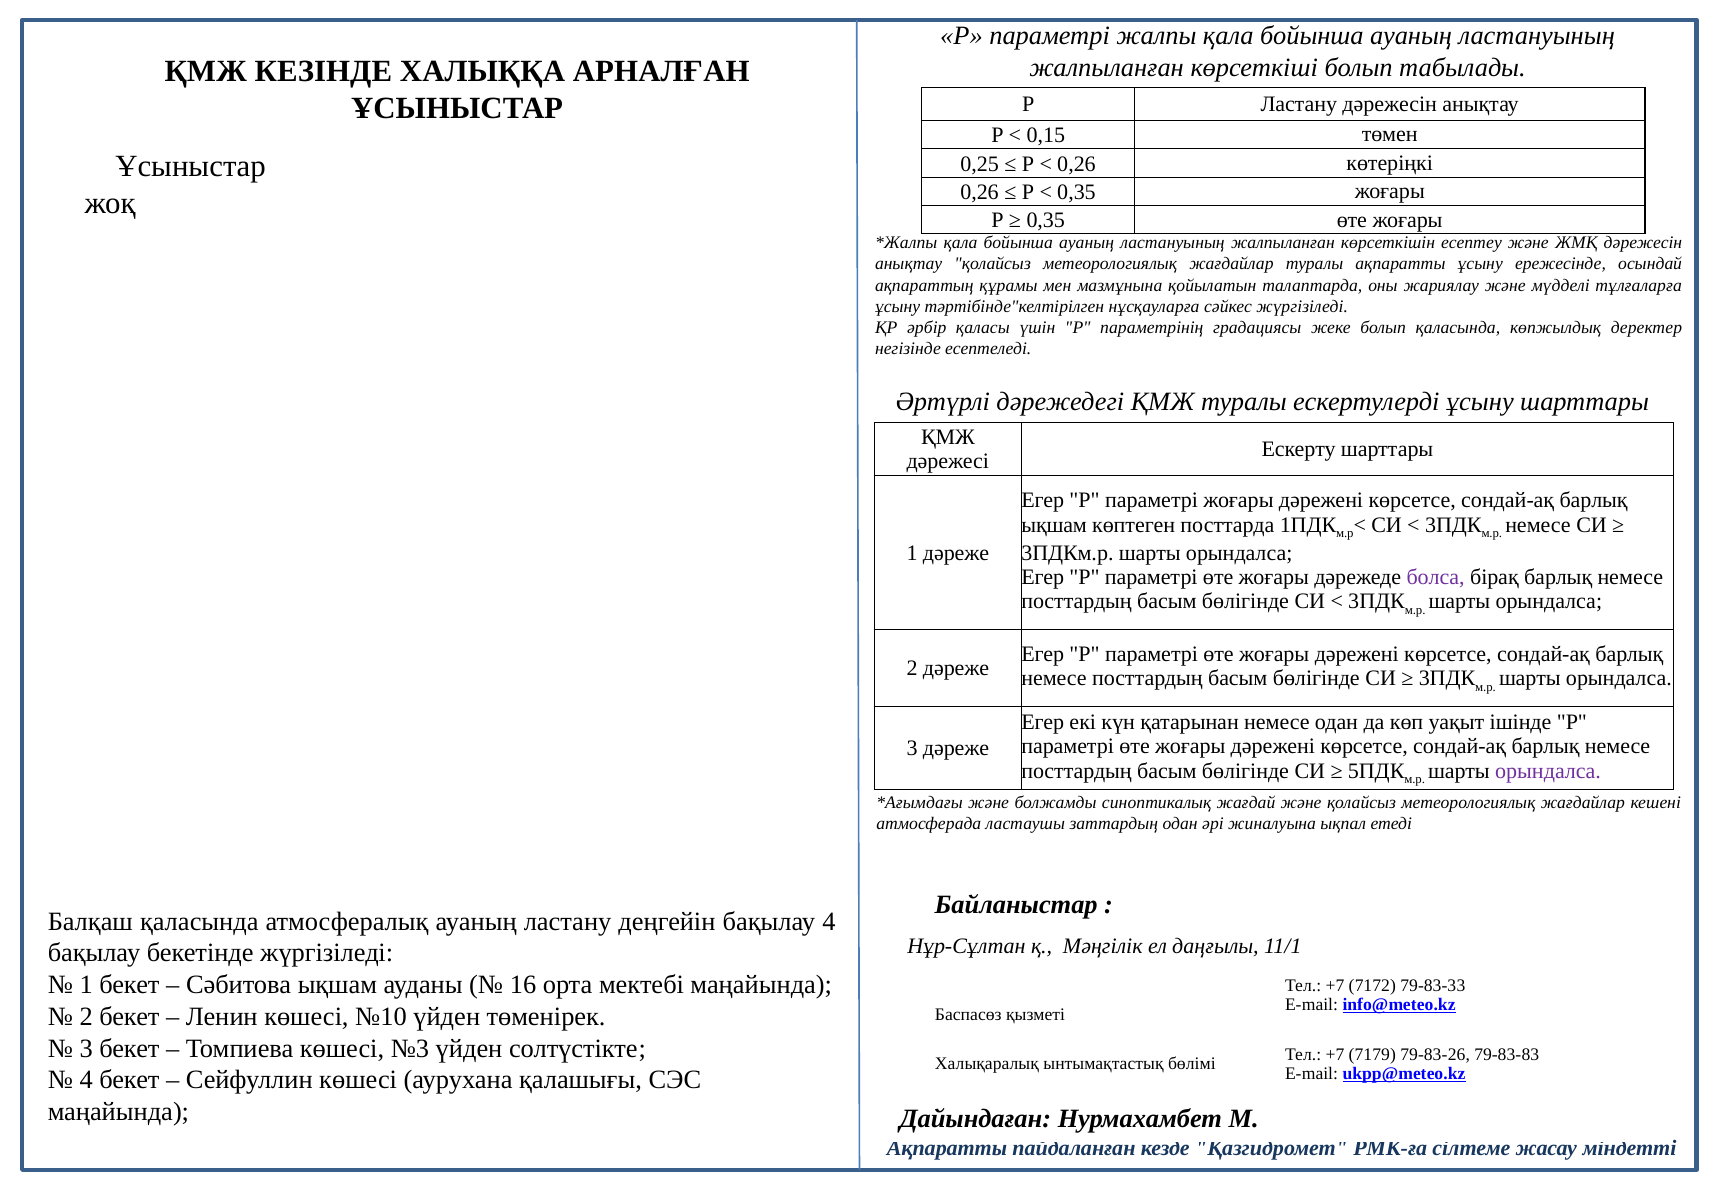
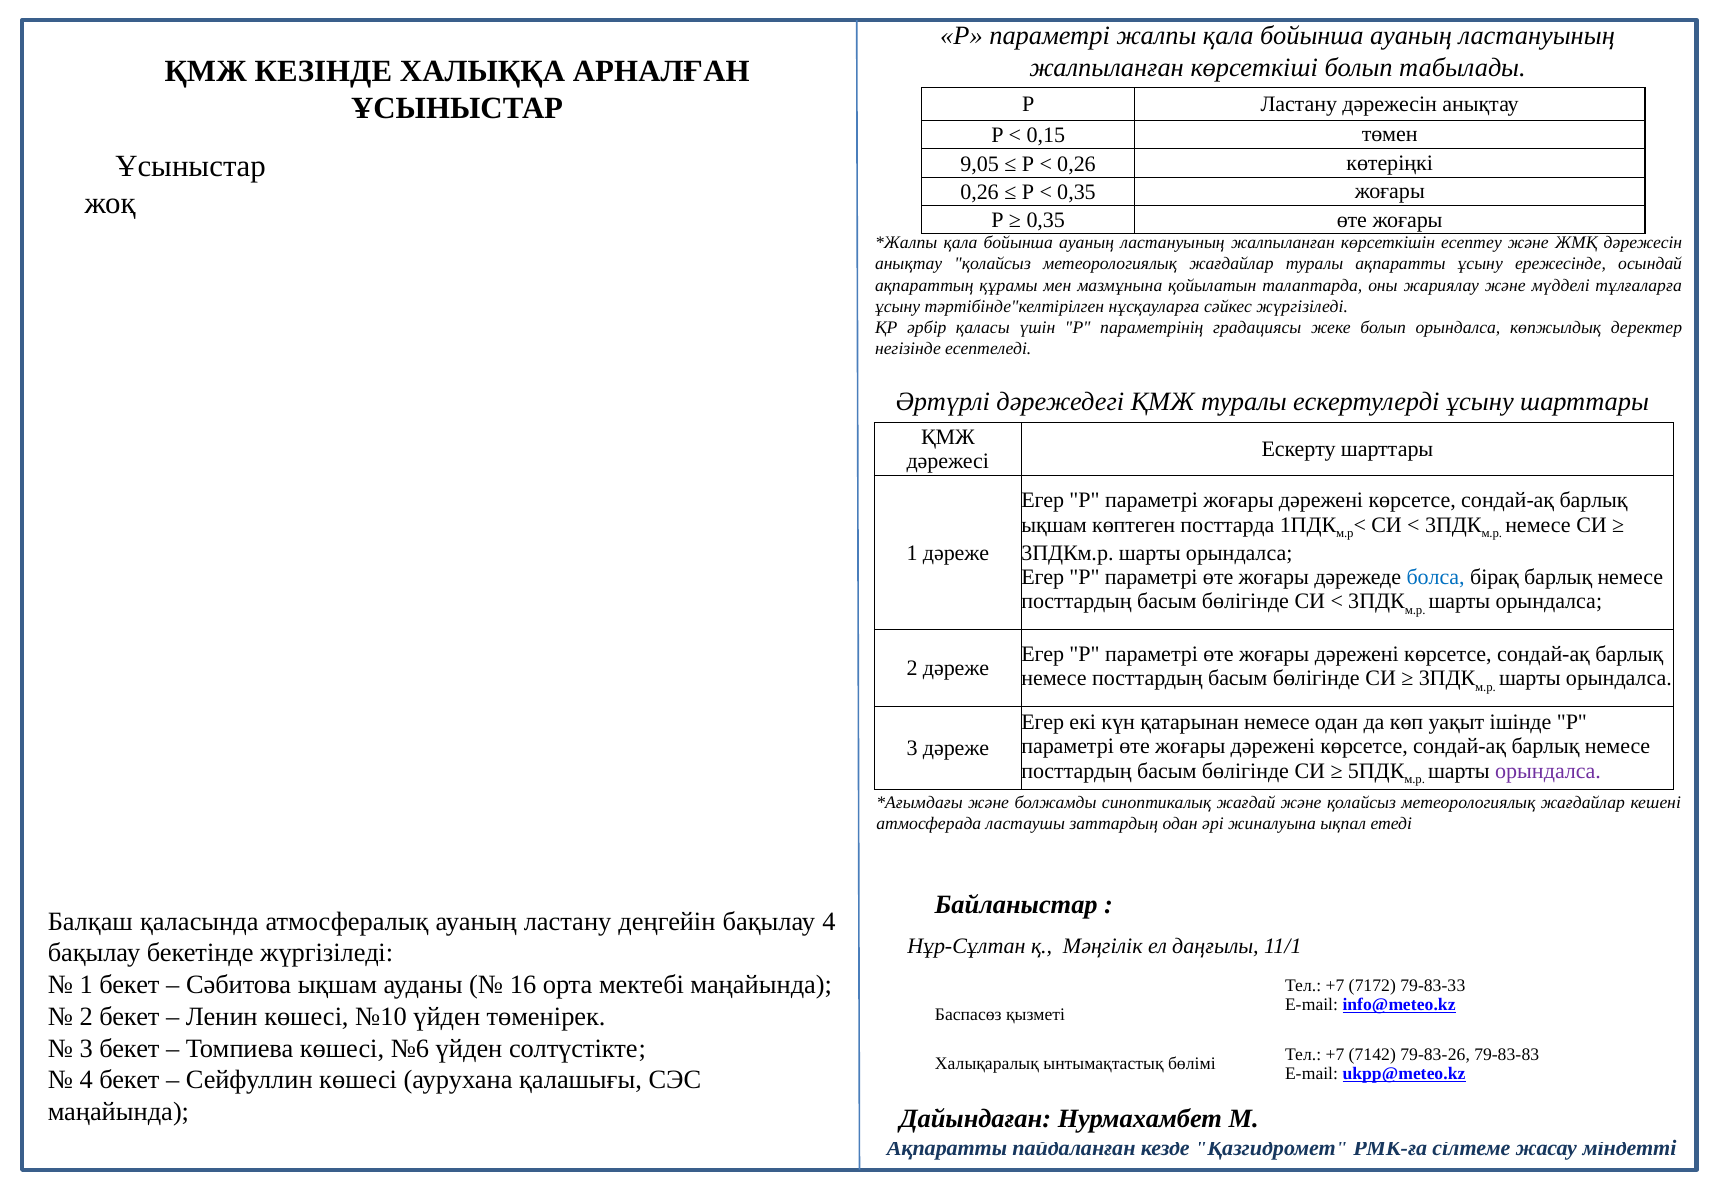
0,25: 0,25 -> 9,05 (980, 164)
болып қаласында: қаласында -> орындалса (1458, 328)
болса colour: purple -> blue (1436, 577)
№3: №3 -> №6 (410, 1048)
7179: 7179 -> 7142 (1372, 1054)
